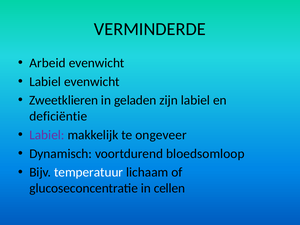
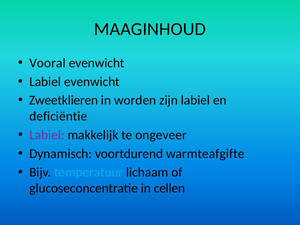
VERMINDERDE: VERMINDERDE -> MAAGINHOUD (150, 29)
Arbeid: Arbeid -> Vooral (47, 63)
geladen: geladen -> worden (135, 100)
bloedsomloop: bloedsomloop -> warmteafgifte (205, 154)
temperatuur colour: white -> light blue (89, 172)
